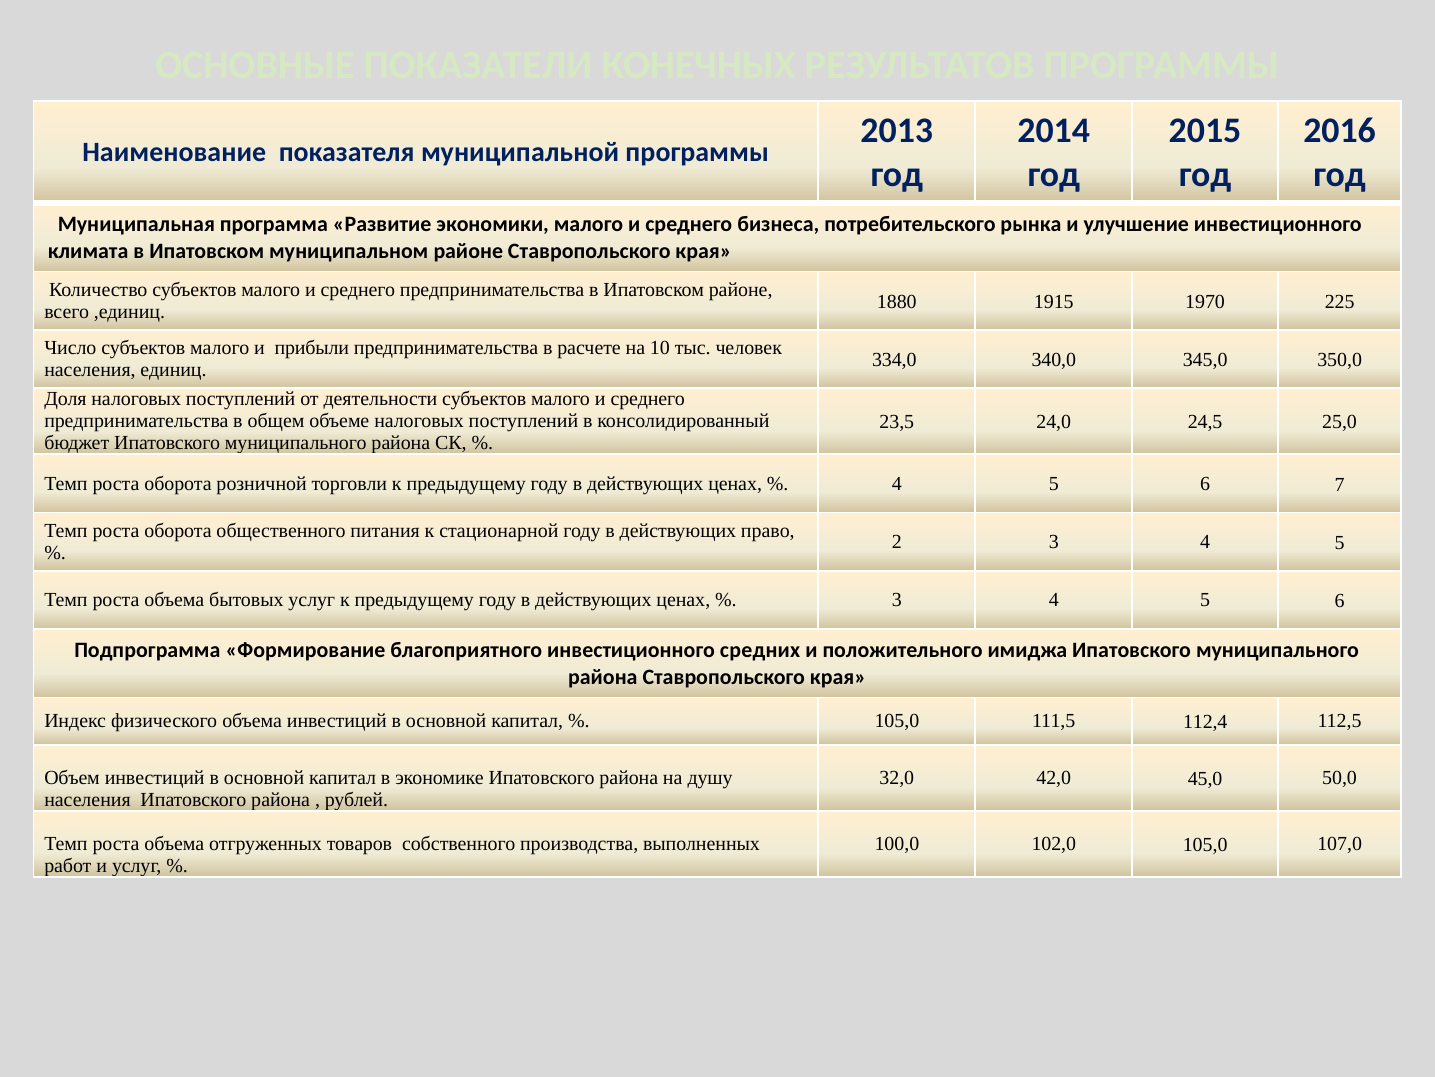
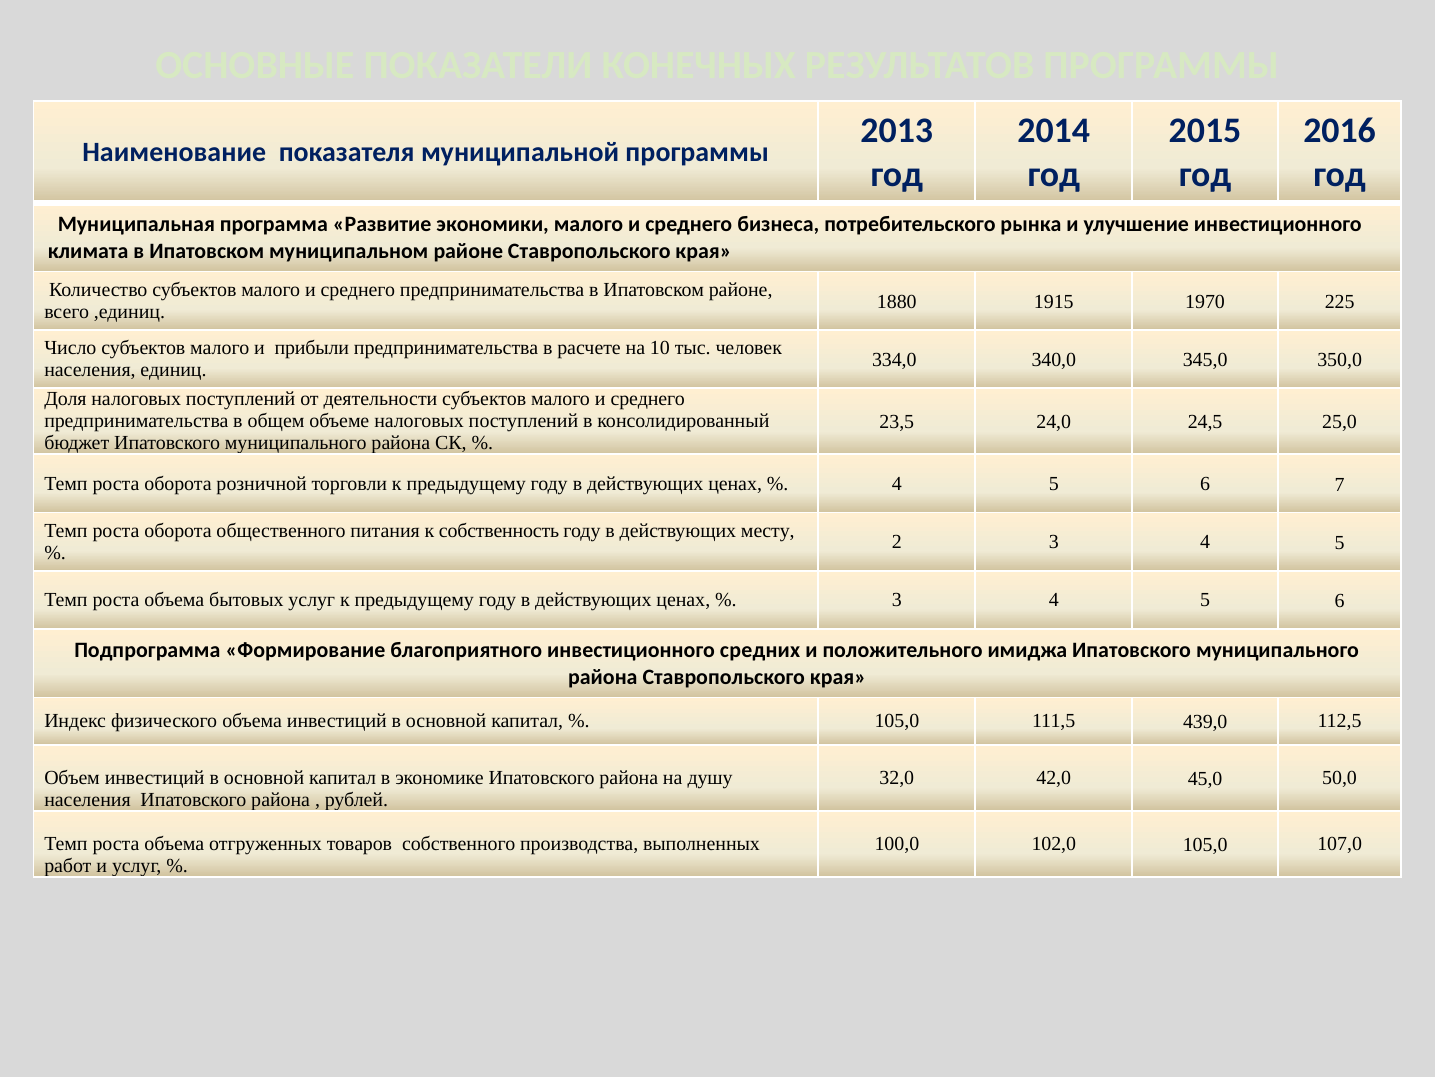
стационарной: стационарной -> собственность (499, 530)
право: право -> месту (768, 530)
112,4: 112,4 -> 439,0 (1205, 722)
